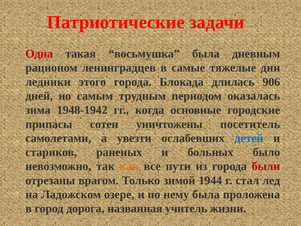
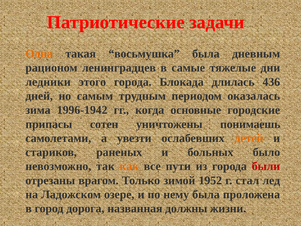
Одна colour: red -> orange (39, 54)
906: 906 -> 436 (271, 82)
1948-1942: 1948-1942 -> 1996-1942 (82, 110)
посетитель: посетитель -> понимаешь (250, 124)
детей colour: blue -> orange (249, 138)
1944: 1944 -> 1952 (210, 180)
учитель: учитель -> должны (186, 208)
